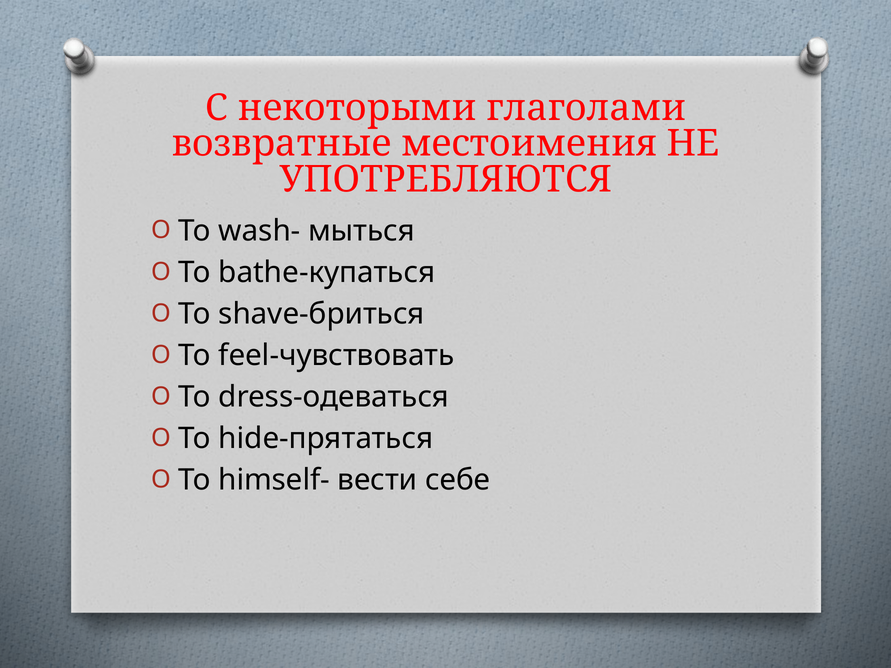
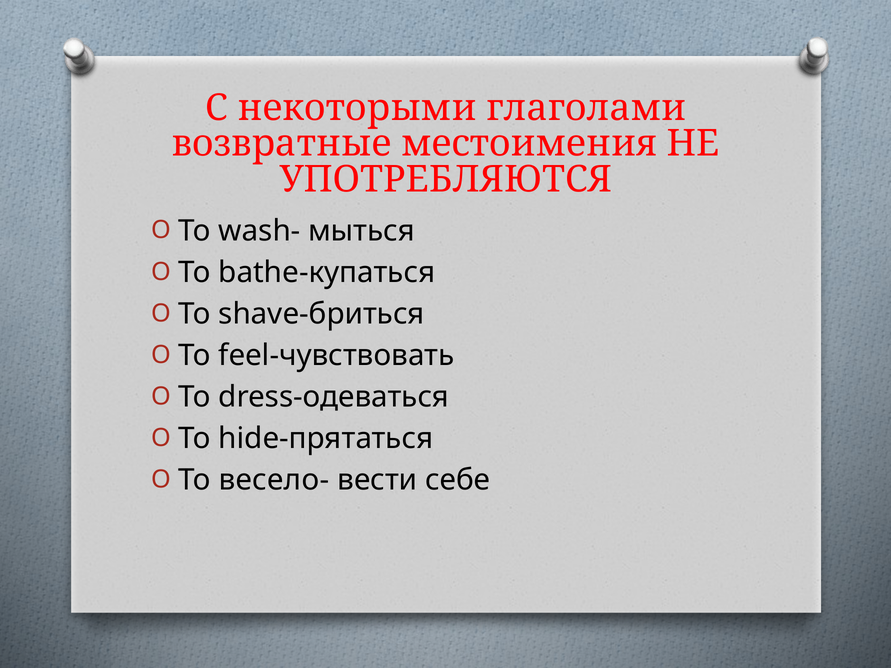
himself-: himself- -> весело- (274, 480)
